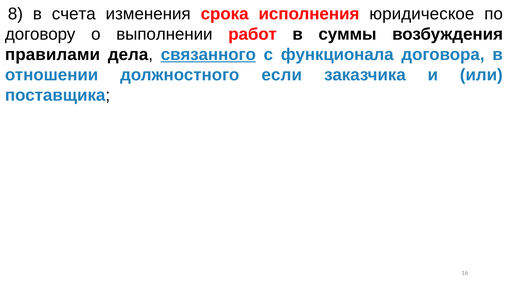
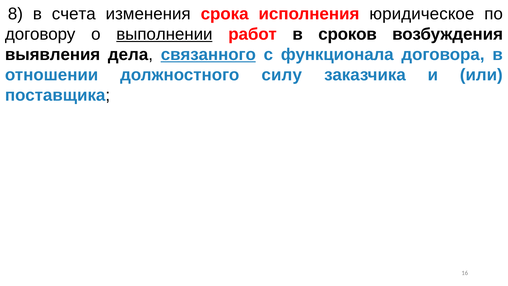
выполнении underline: none -> present (164, 34)
суммы: суммы -> сроков (348, 34)
правилами: правилами -> выявления (53, 54)
если: если -> силу (282, 75)
